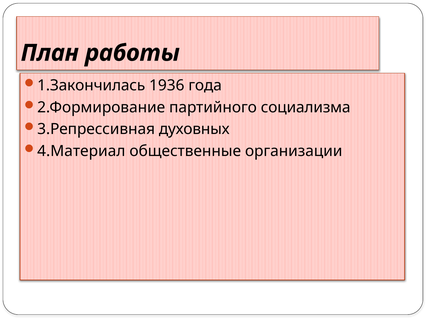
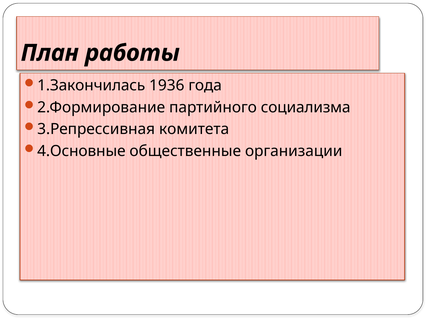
духовных: духовных -> комитета (194, 129)
4.Материал: 4.Материал -> 4.Основные (81, 151)
